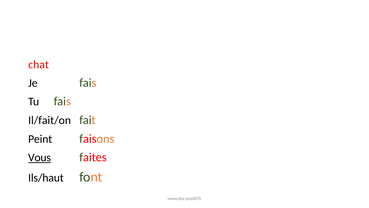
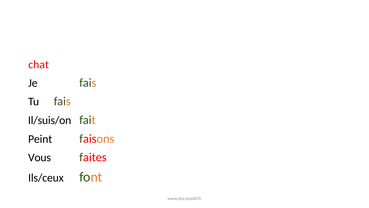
Il/fait/on: Il/fait/on -> Il/suis/on (50, 120)
Vous underline: present -> none (40, 157)
Ils/haut: Ils/haut -> Ils/ceux (46, 177)
